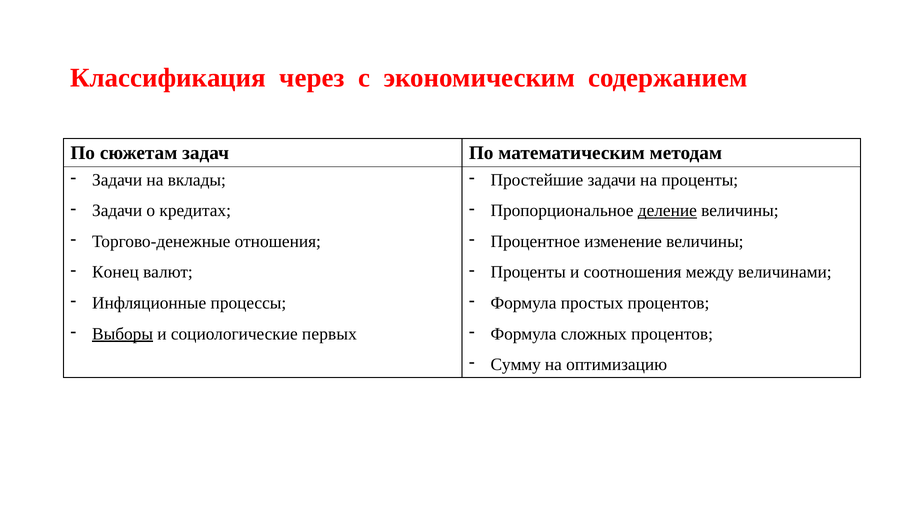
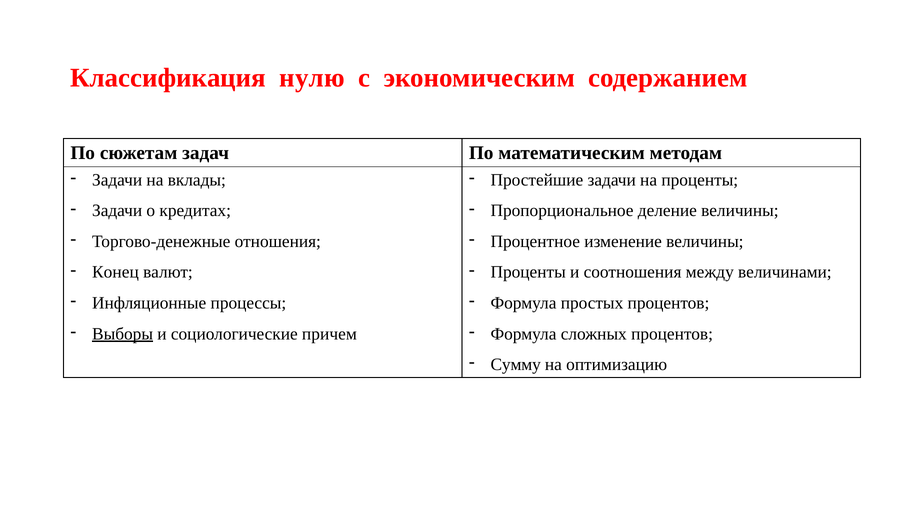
через: через -> нулю (312, 78)
деление underline: present -> none (667, 211)
первых: первых -> причем (329, 334)
